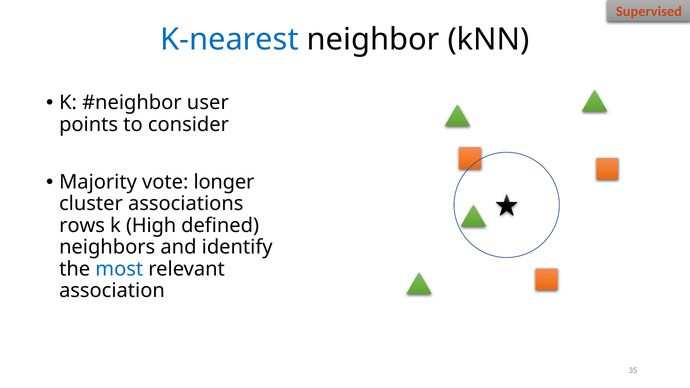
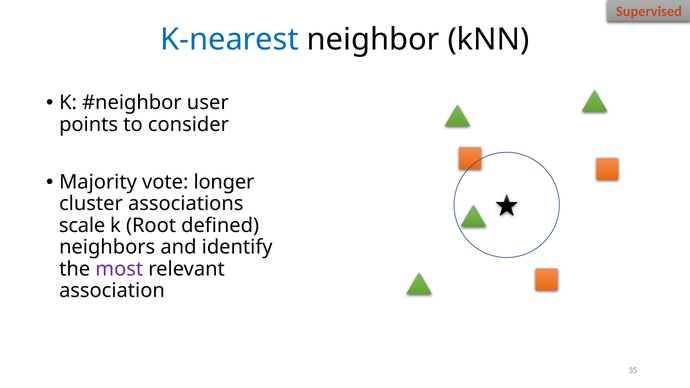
rows: rows -> scale (82, 226)
High: High -> Root (151, 226)
most colour: blue -> purple (119, 269)
